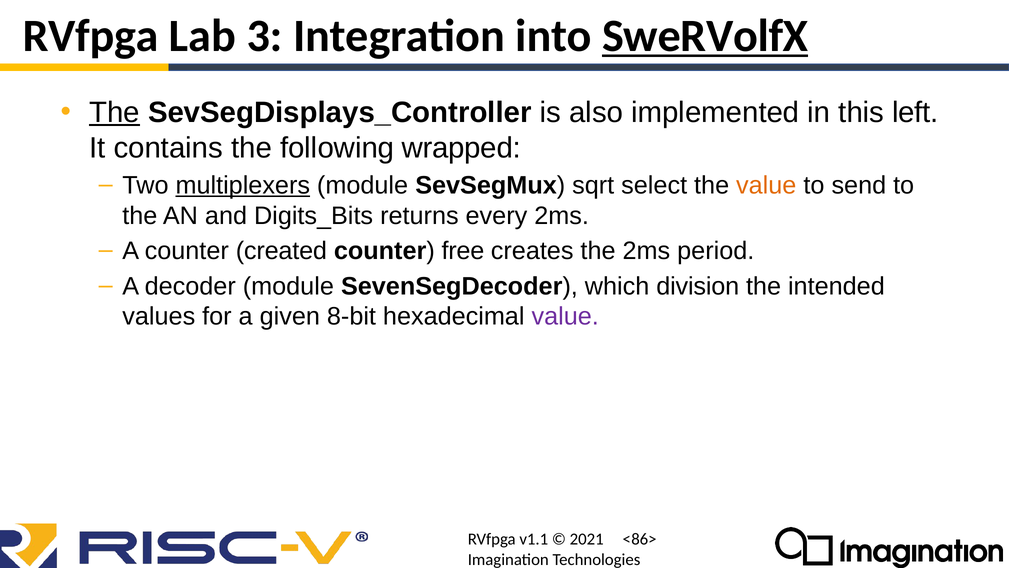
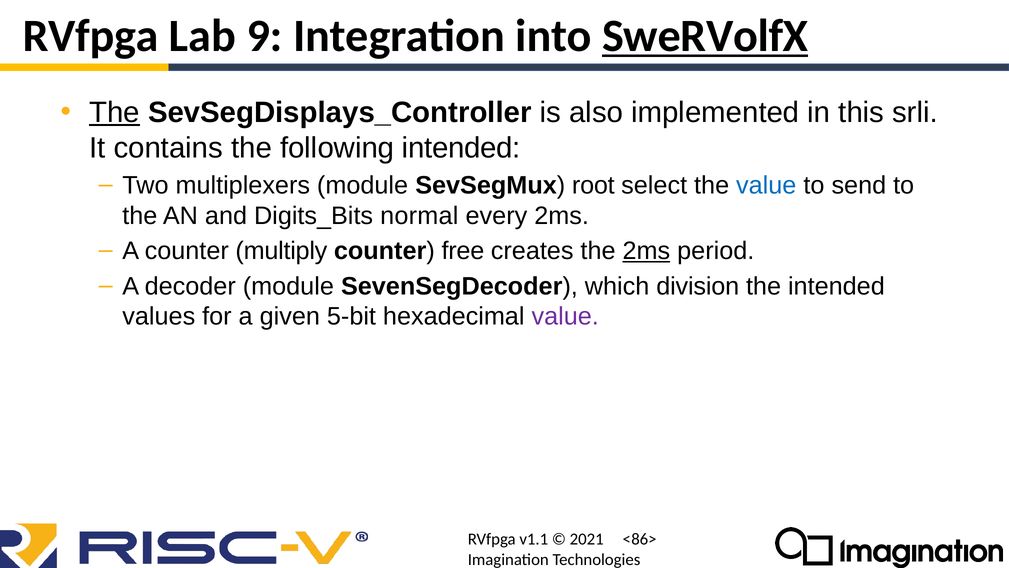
3: 3 -> 9 (265, 36)
left: left -> srli (915, 112)
following wrapped: wrapped -> intended (461, 148)
multiplexers underline: present -> none (243, 185)
sqrt: sqrt -> root (593, 185)
value colour: orange -> blue (766, 185)
returns: returns -> normal (419, 216)
created: created -> multiply (281, 251)
2ms underline: none -> present (646, 251)
8-bit: 8-bit -> 5-bit (351, 316)
